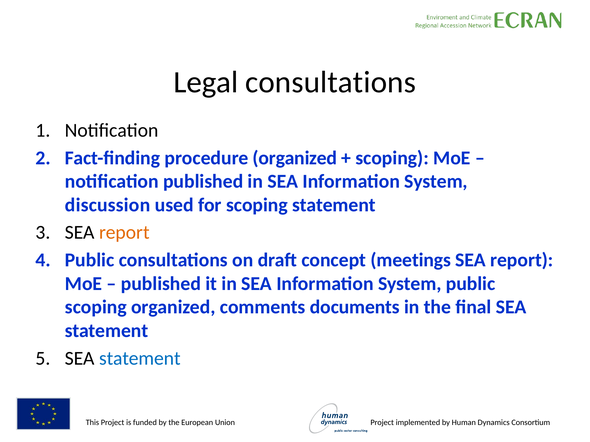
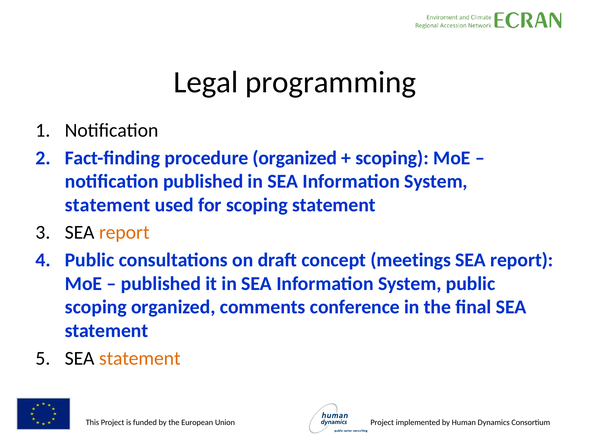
Legal consultations: consultations -> programming (331, 82)
discussion: discussion -> statement (108, 205)
documents: documents -> conference (355, 307)
statement colour: blue -> orange (140, 359)
